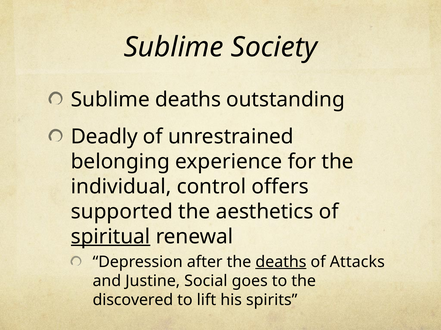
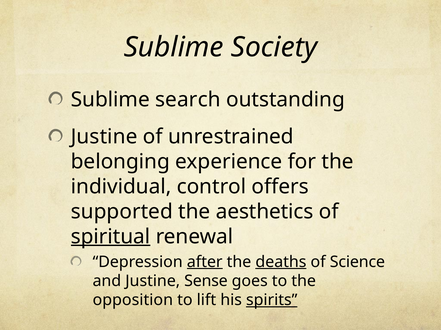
Sublime deaths: deaths -> search (188, 100)
Deadly: Deadly -> Justine (104, 137)
after underline: none -> present (205, 262)
Attacks: Attacks -> Science (357, 262)
Social: Social -> Sense (206, 282)
discovered: discovered -> opposition (133, 301)
spirits underline: none -> present (272, 301)
